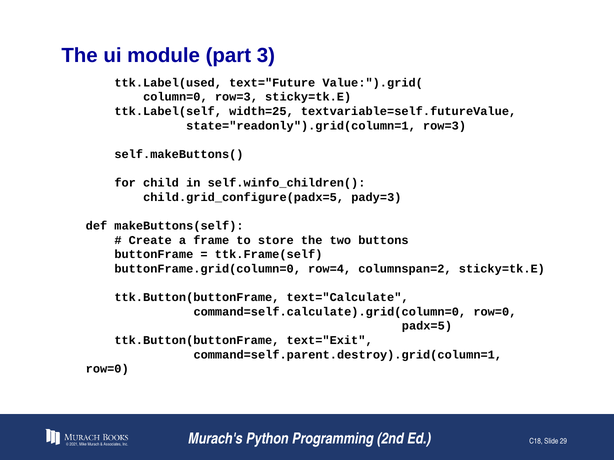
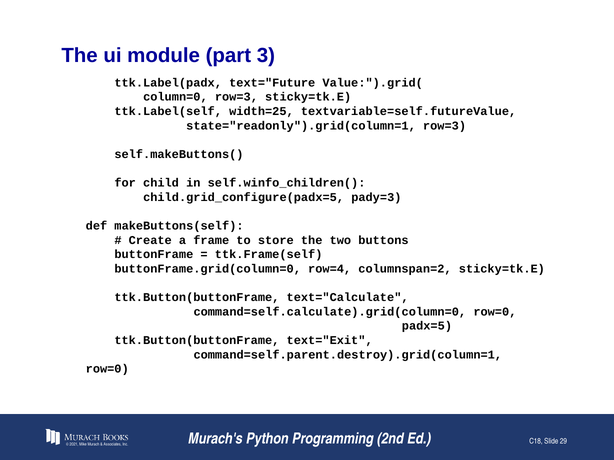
ttk.Label(used: ttk.Label(used -> ttk.Label(padx (168, 83)
